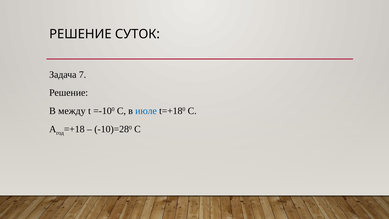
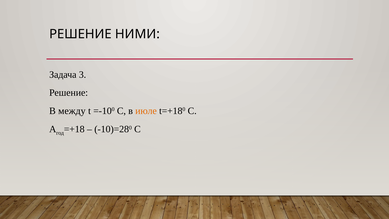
СУТОК: СУТОК -> НИМИ (137, 34)
7: 7 -> 3 (83, 75)
июле colour: blue -> orange (146, 111)
